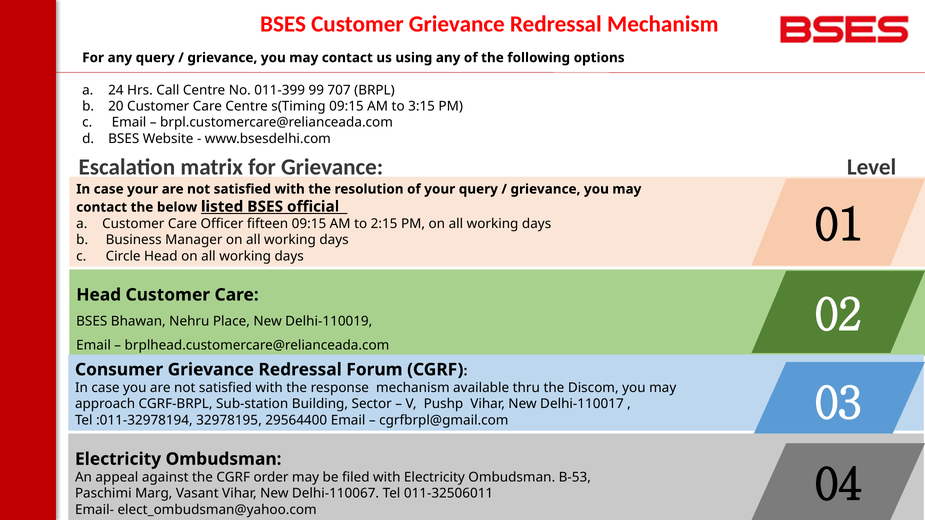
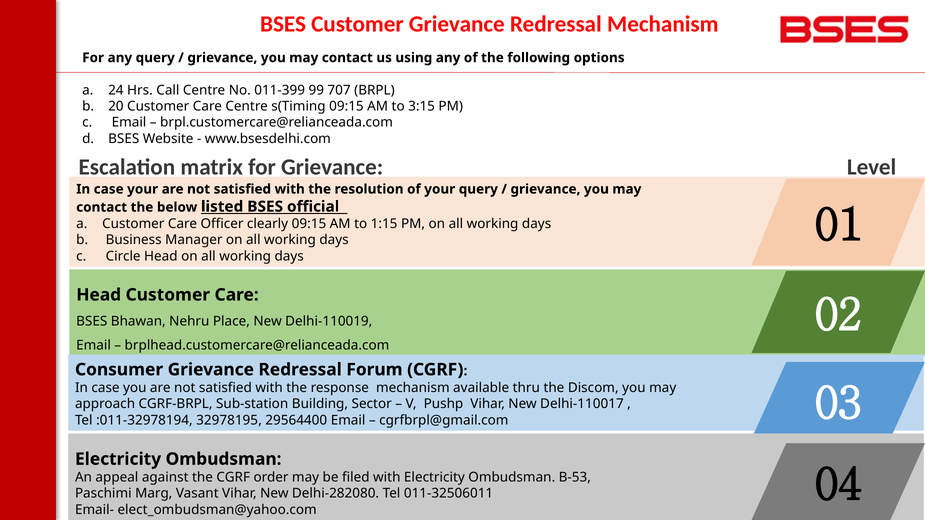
fifteen: fifteen -> clearly (268, 224)
2:15: 2:15 -> 1:15 (384, 224)
Delhi-110067: Delhi-110067 -> Delhi-282080 (336, 494)
